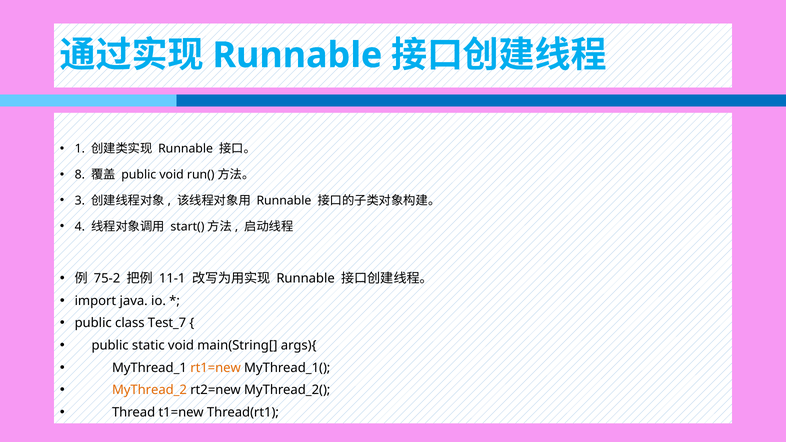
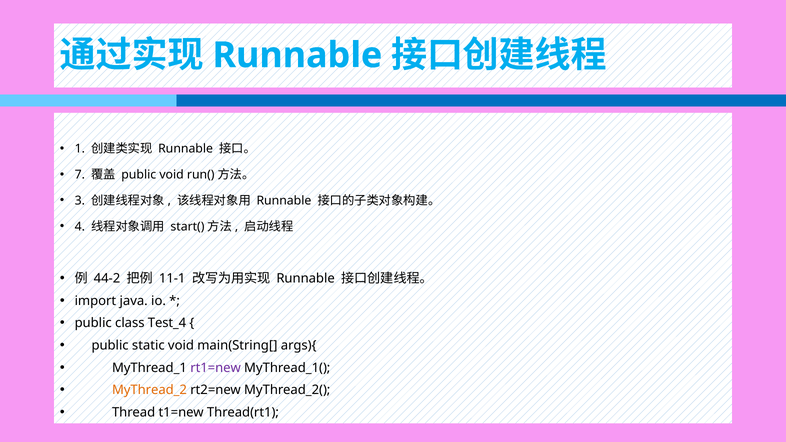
8: 8 -> 7 (80, 175)
75-2: 75-2 -> 44-2 (107, 279)
Test_7: Test_7 -> Test_4 (167, 323)
rt1=new colour: orange -> purple (216, 368)
